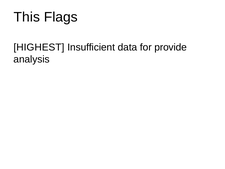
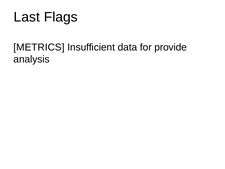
This: This -> Last (27, 17)
HIGHEST: HIGHEST -> METRICS (39, 47)
